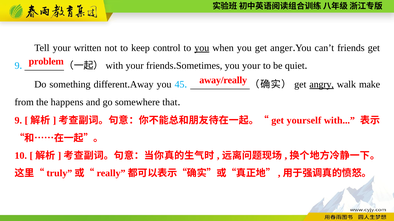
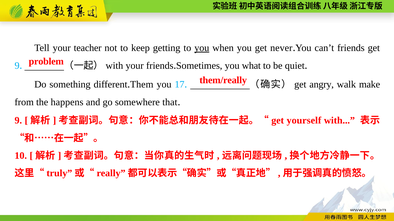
written: written -> teacher (88, 48)
control: control -> getting (167, 48)
anger: anger -> never (281, 48)
you your: your -> what (251, 66)
away/really: away/really -> them/really (223, 80)
Away: Away -> Them (142, 85)
45: 45 -> 17 (180, 85)
angry underline: present -> none (322, 85)
